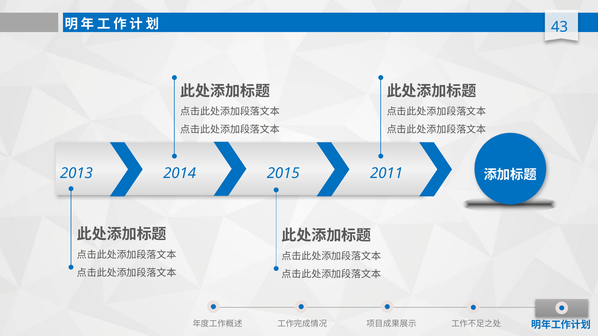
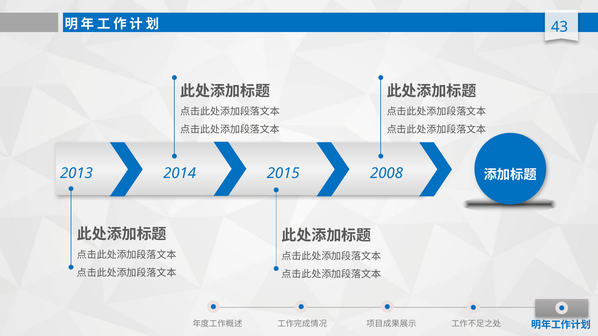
2011: 2011 -> 2008 (387, 173)
